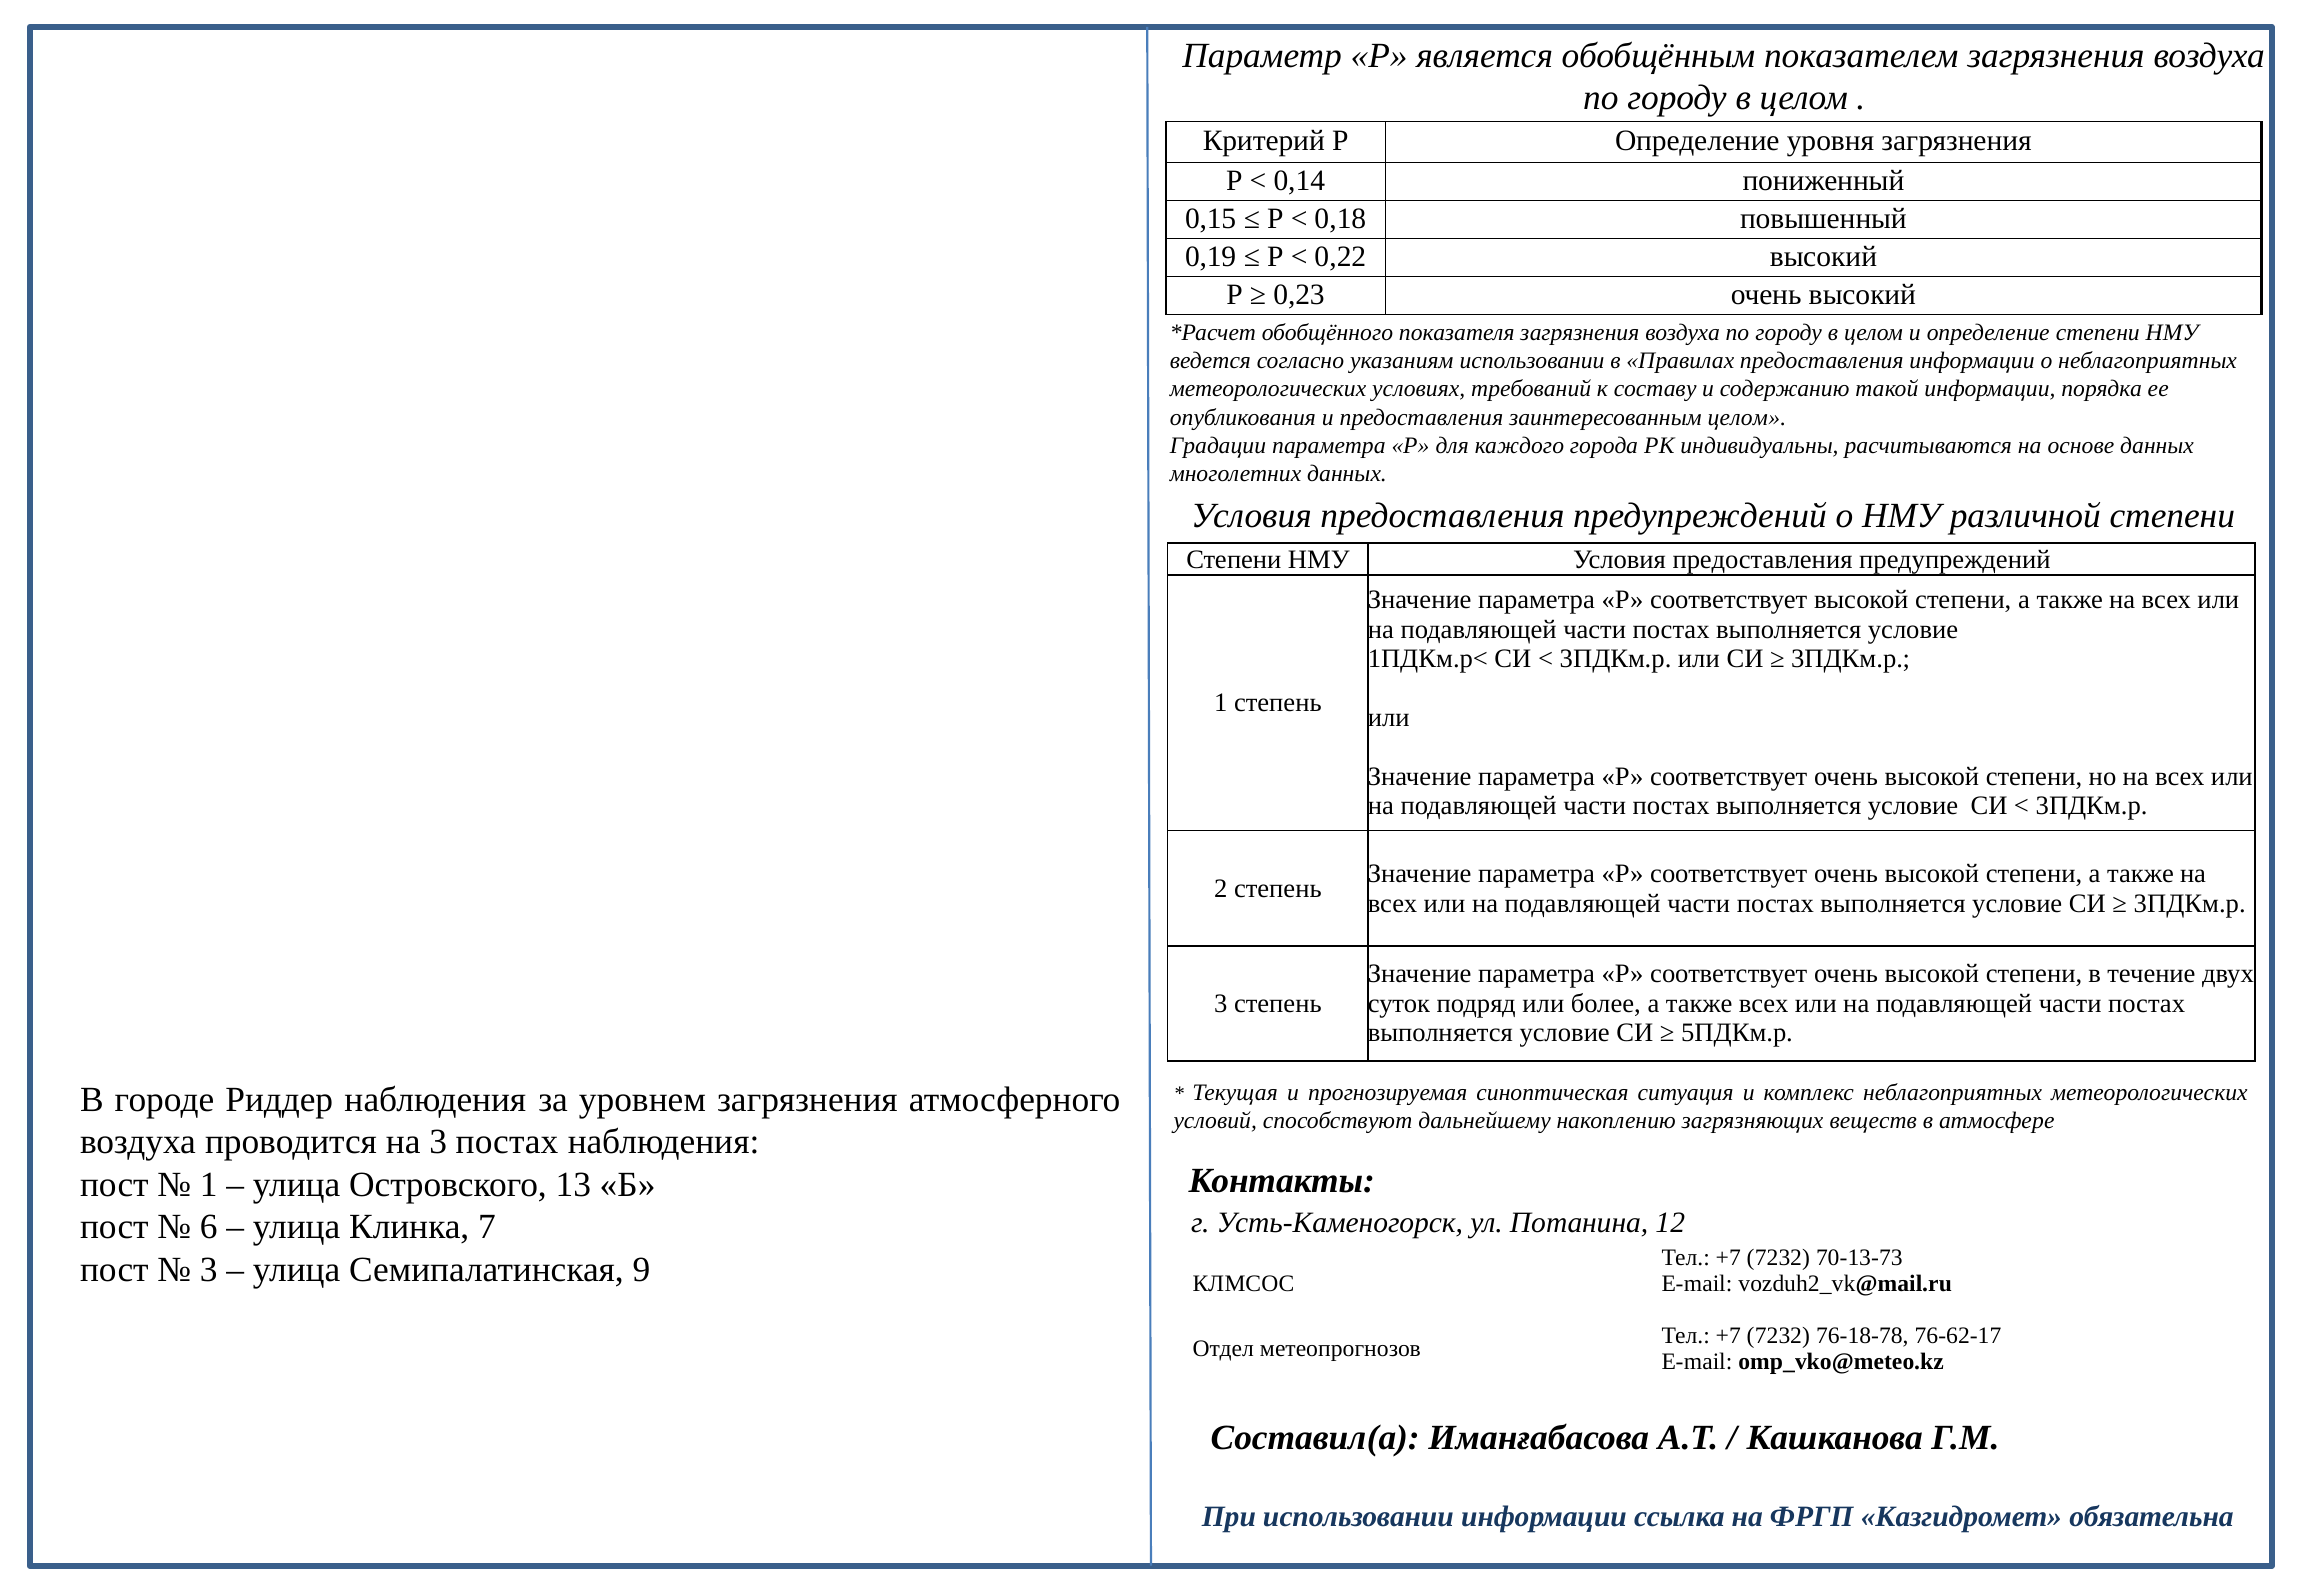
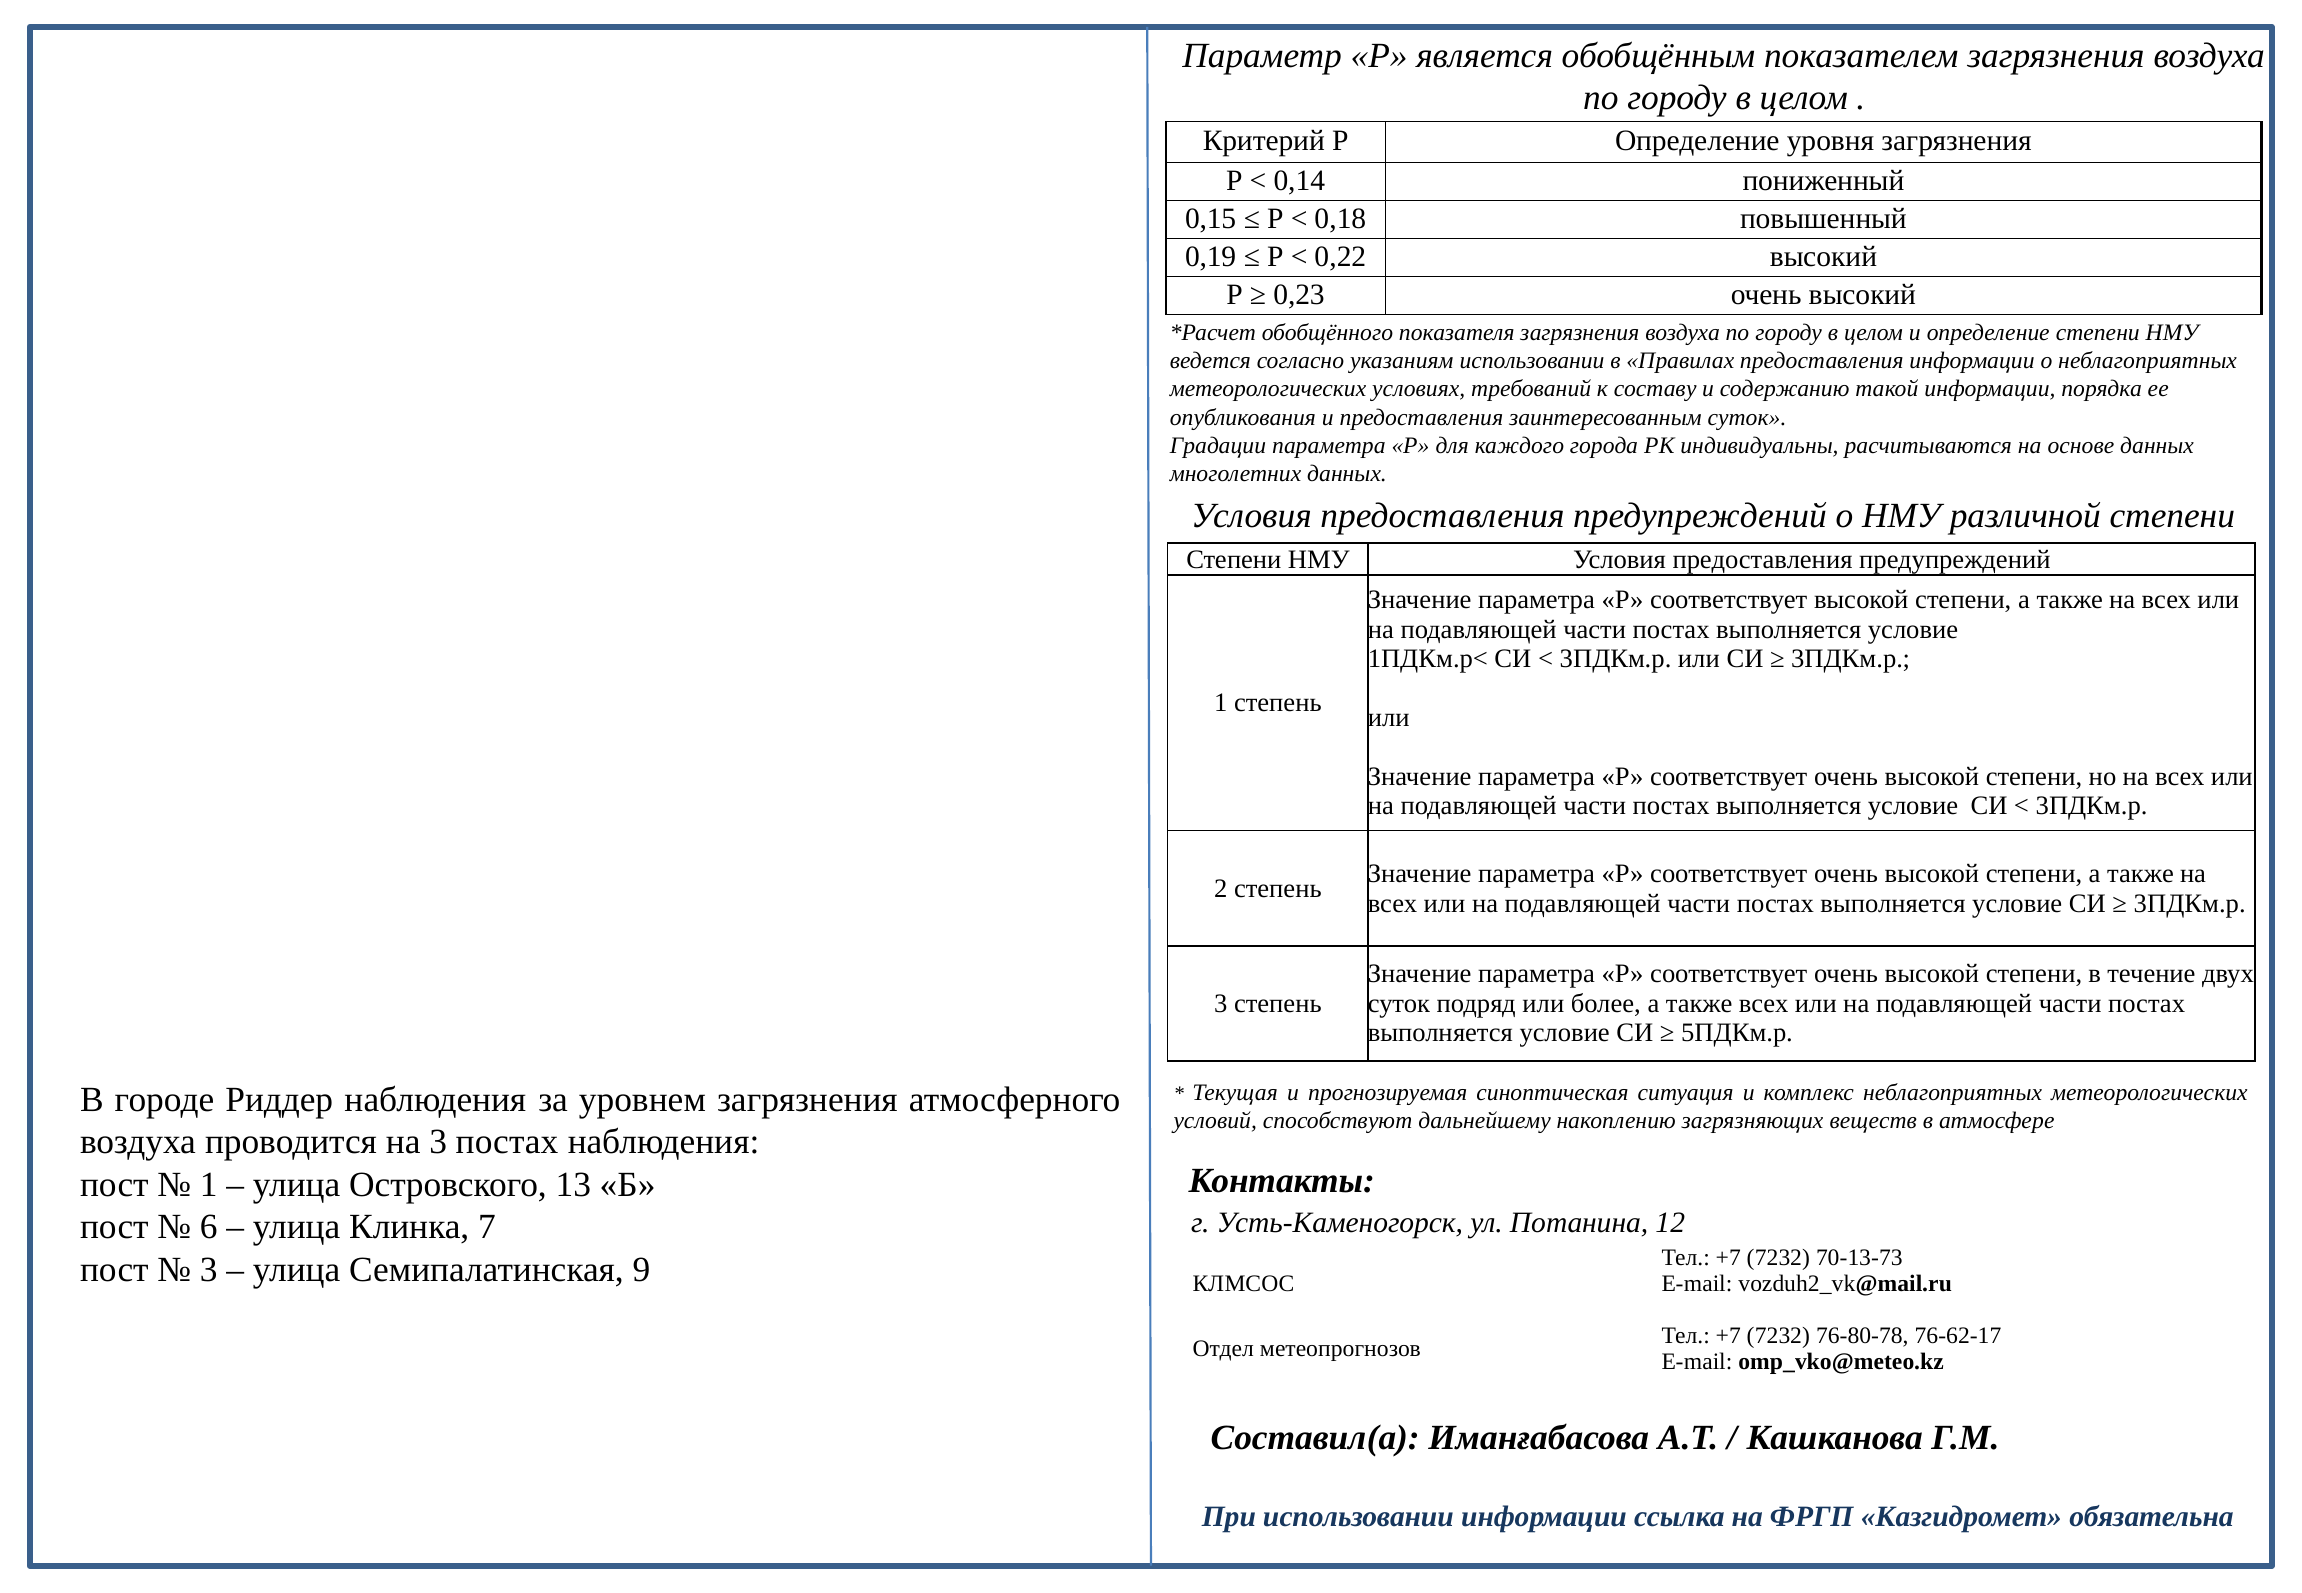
заинтересованным целом: целом -> суток (1747, 418)
76-18-78: 76-18-78 -> 76-80-78 (1862, 1336)
